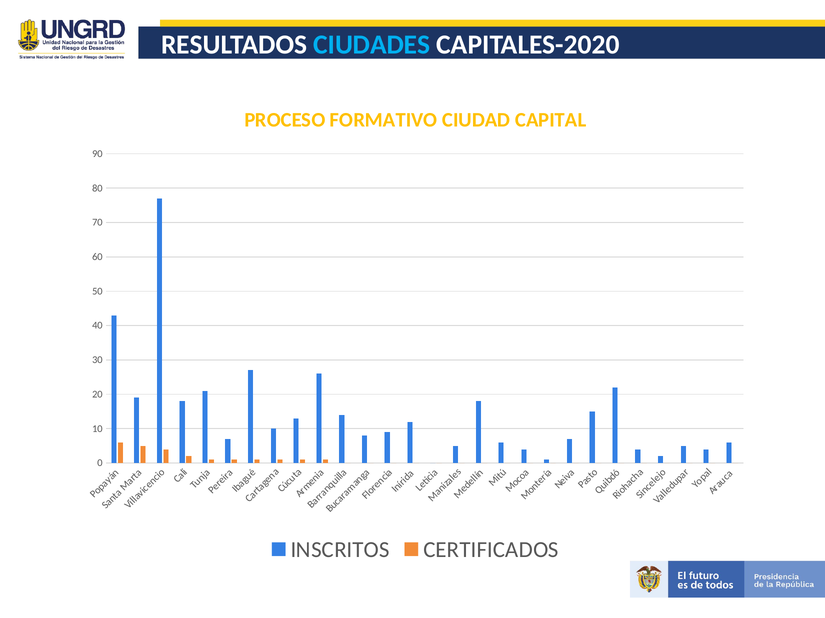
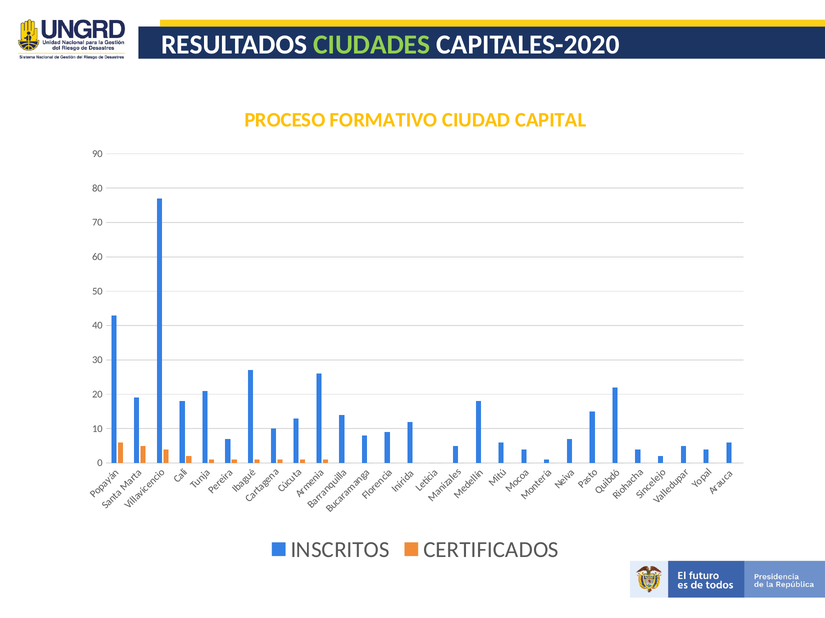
CIUDADES colour: light blue -> light green (372, 45)
